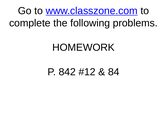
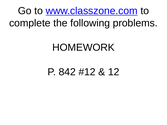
84: 84 -> 12 (114, 72)
